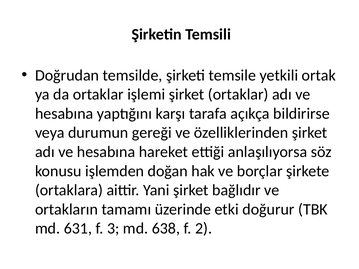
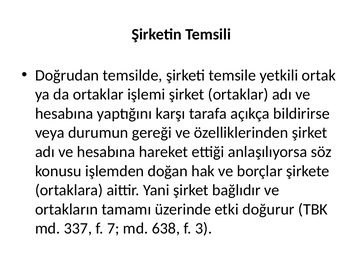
631: 631 -> 337 (78, 229)
3: 3 -> 7 (113, 229)
2: 2 -> 3 (204, 229)
